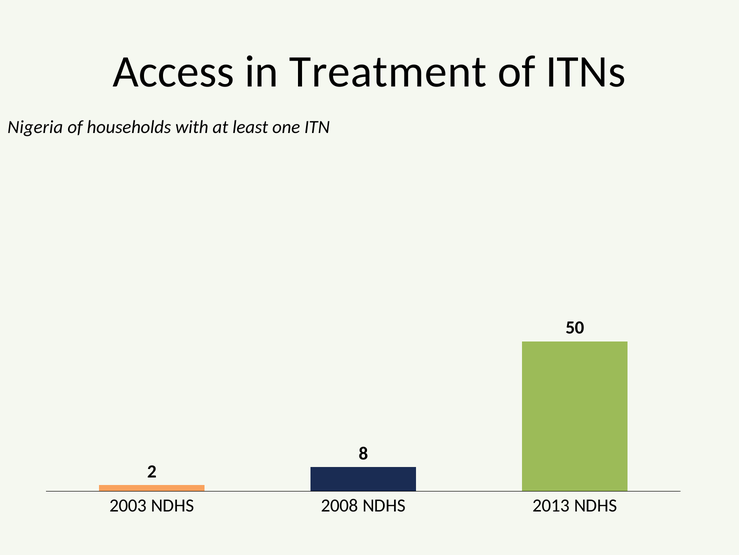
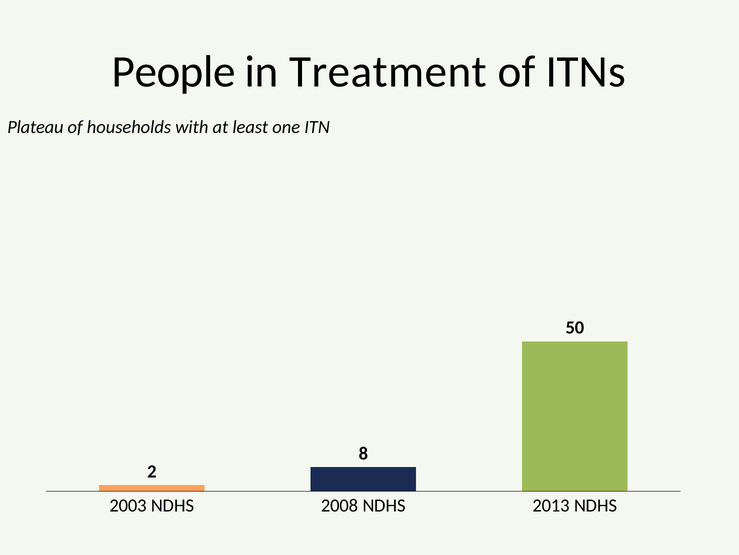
Access: Access -> People (174, 72)
Nigeria: Nigeria -> Plateau (35, 127)
